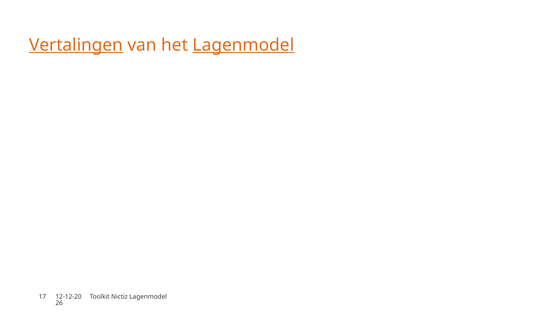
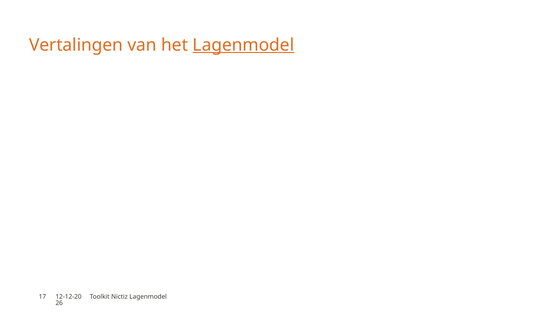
Vertalingen underline: present -> none (76, 45)
